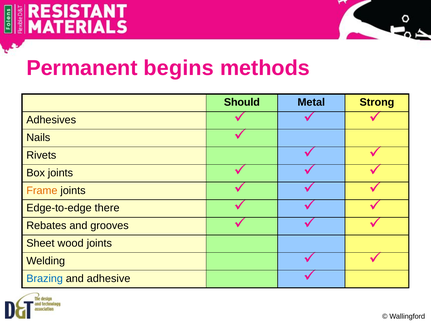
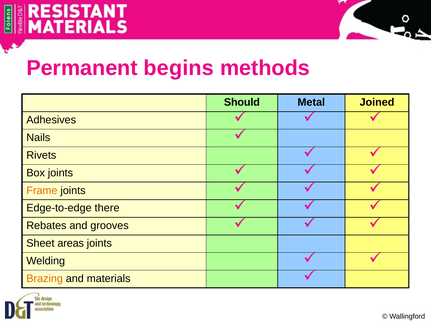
Strong: Strong -> Joined (377, 102)
wood: wood -> areas (71, 243)
Brazing colour: blue -> orange (45, 278)
adhesive: adhesive -> materials (109, 278)
